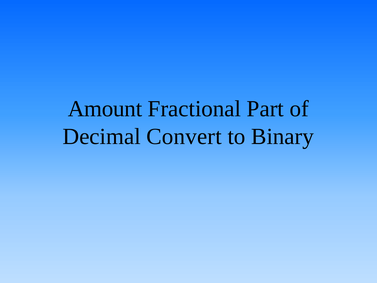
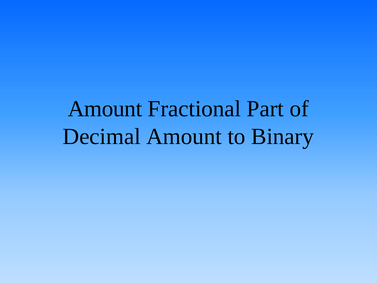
Decimal Convert: Convert -> Amount (184, 136)
